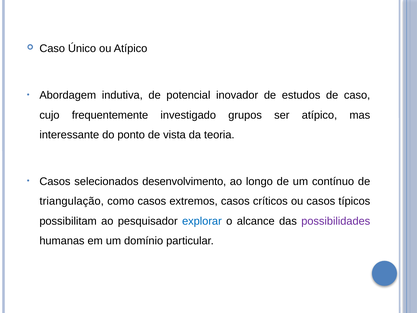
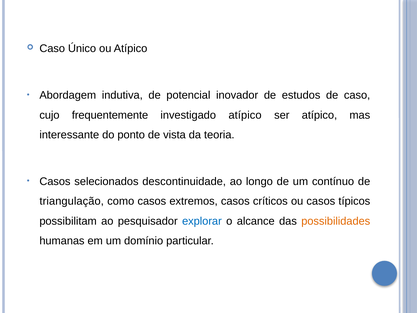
investigado grupos: grupos -> atípico (245, 115)
desenvolvimento: desenvolvimento -> descontinuidade (184, 181)
possibilidades colour: purple -> orange (336, 221)
